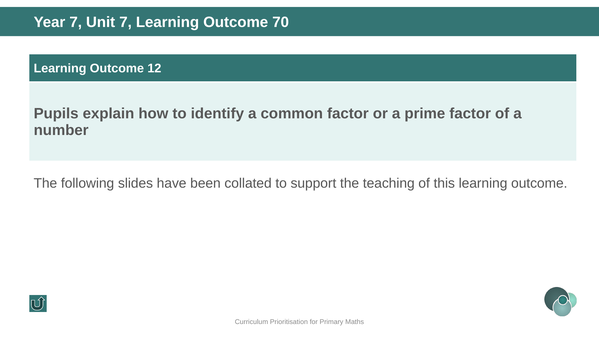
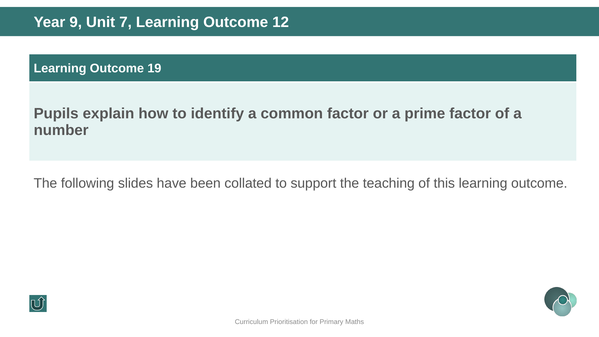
Year 7: 7 -> 9 (76, 22)
70: 70 -> 12 (281, 22)
12: 12 -> 19 (154, 68)
